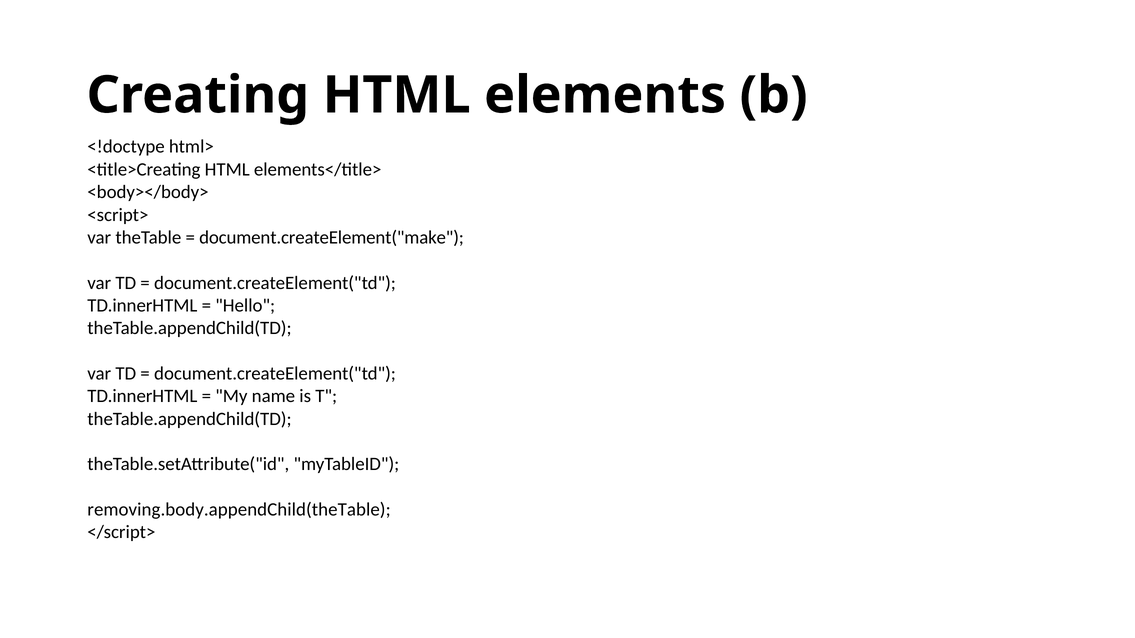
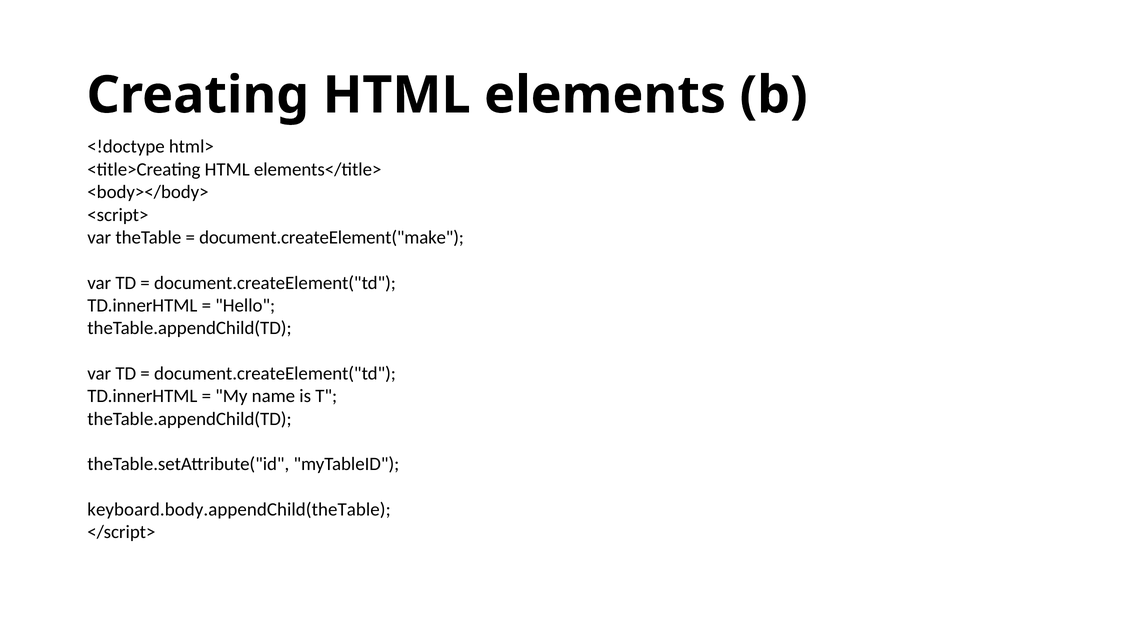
removing.body.appendChild(theTable: removing.body.appendChild(theTable -> keyboard.body.appendChild(theTable (239, 510)
